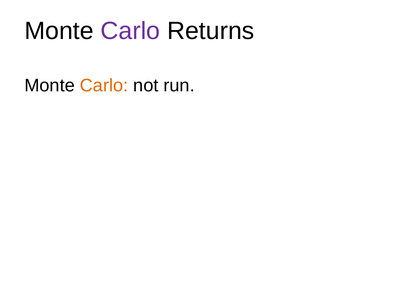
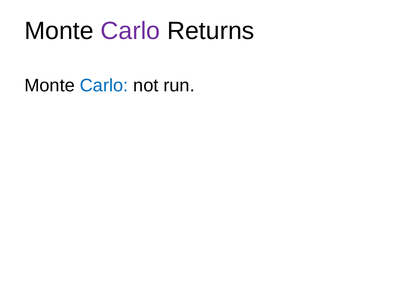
Carlo colour: orange -> blue (104, 86)
